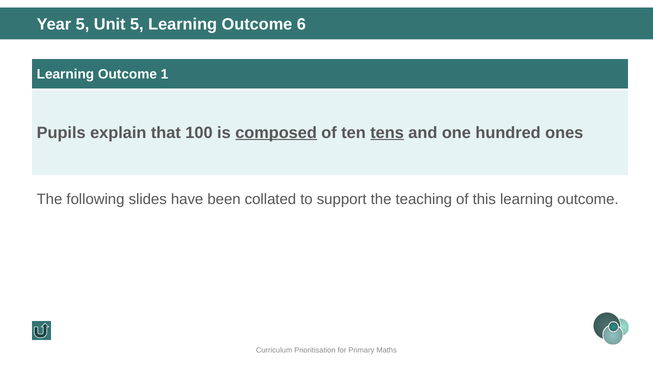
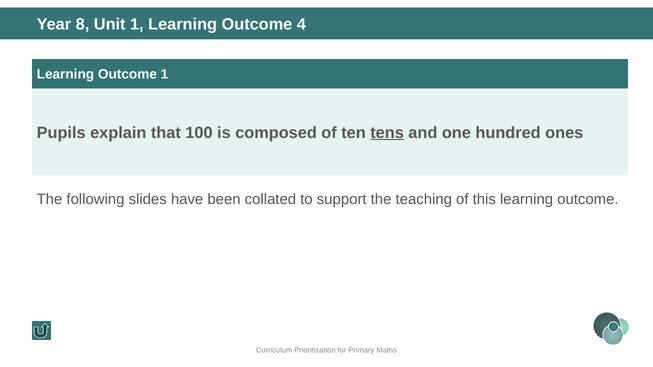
Year 5: 5 -> 8 (83, 24)
Unit 5: 5 -> 1 (137, 24)
6: 6 -> 4 (301, 24)
composed underline: present -> none (276, 133)
